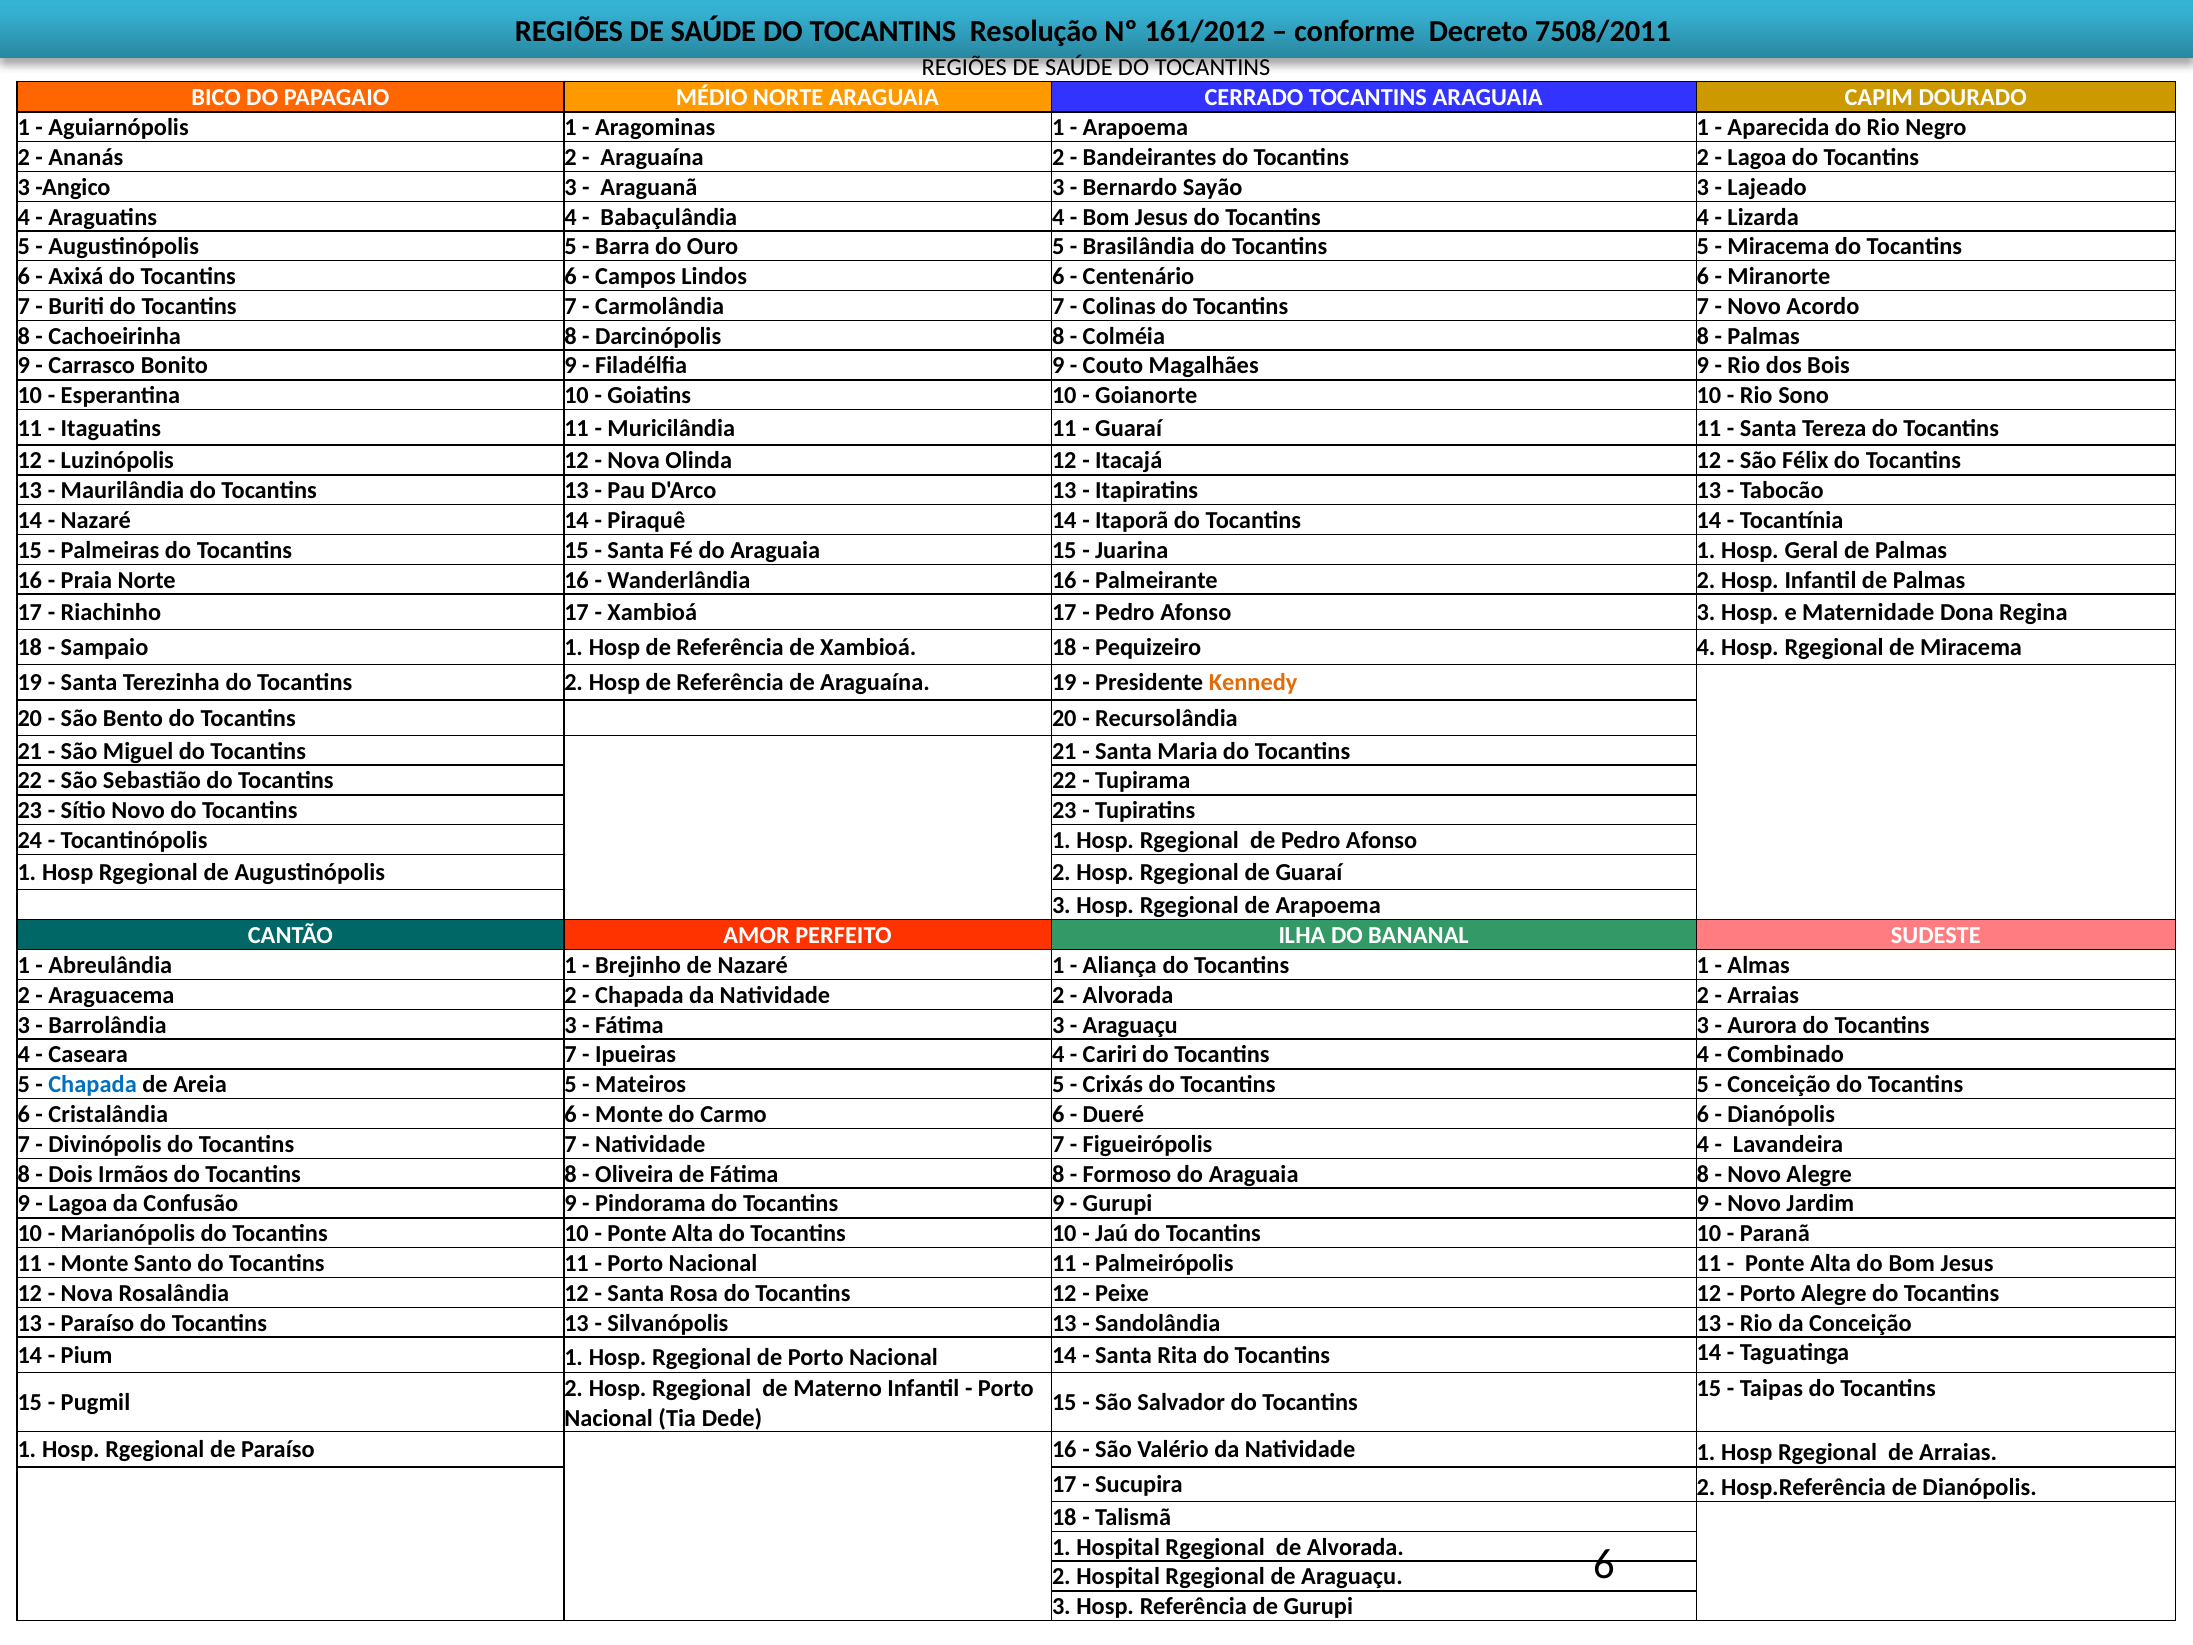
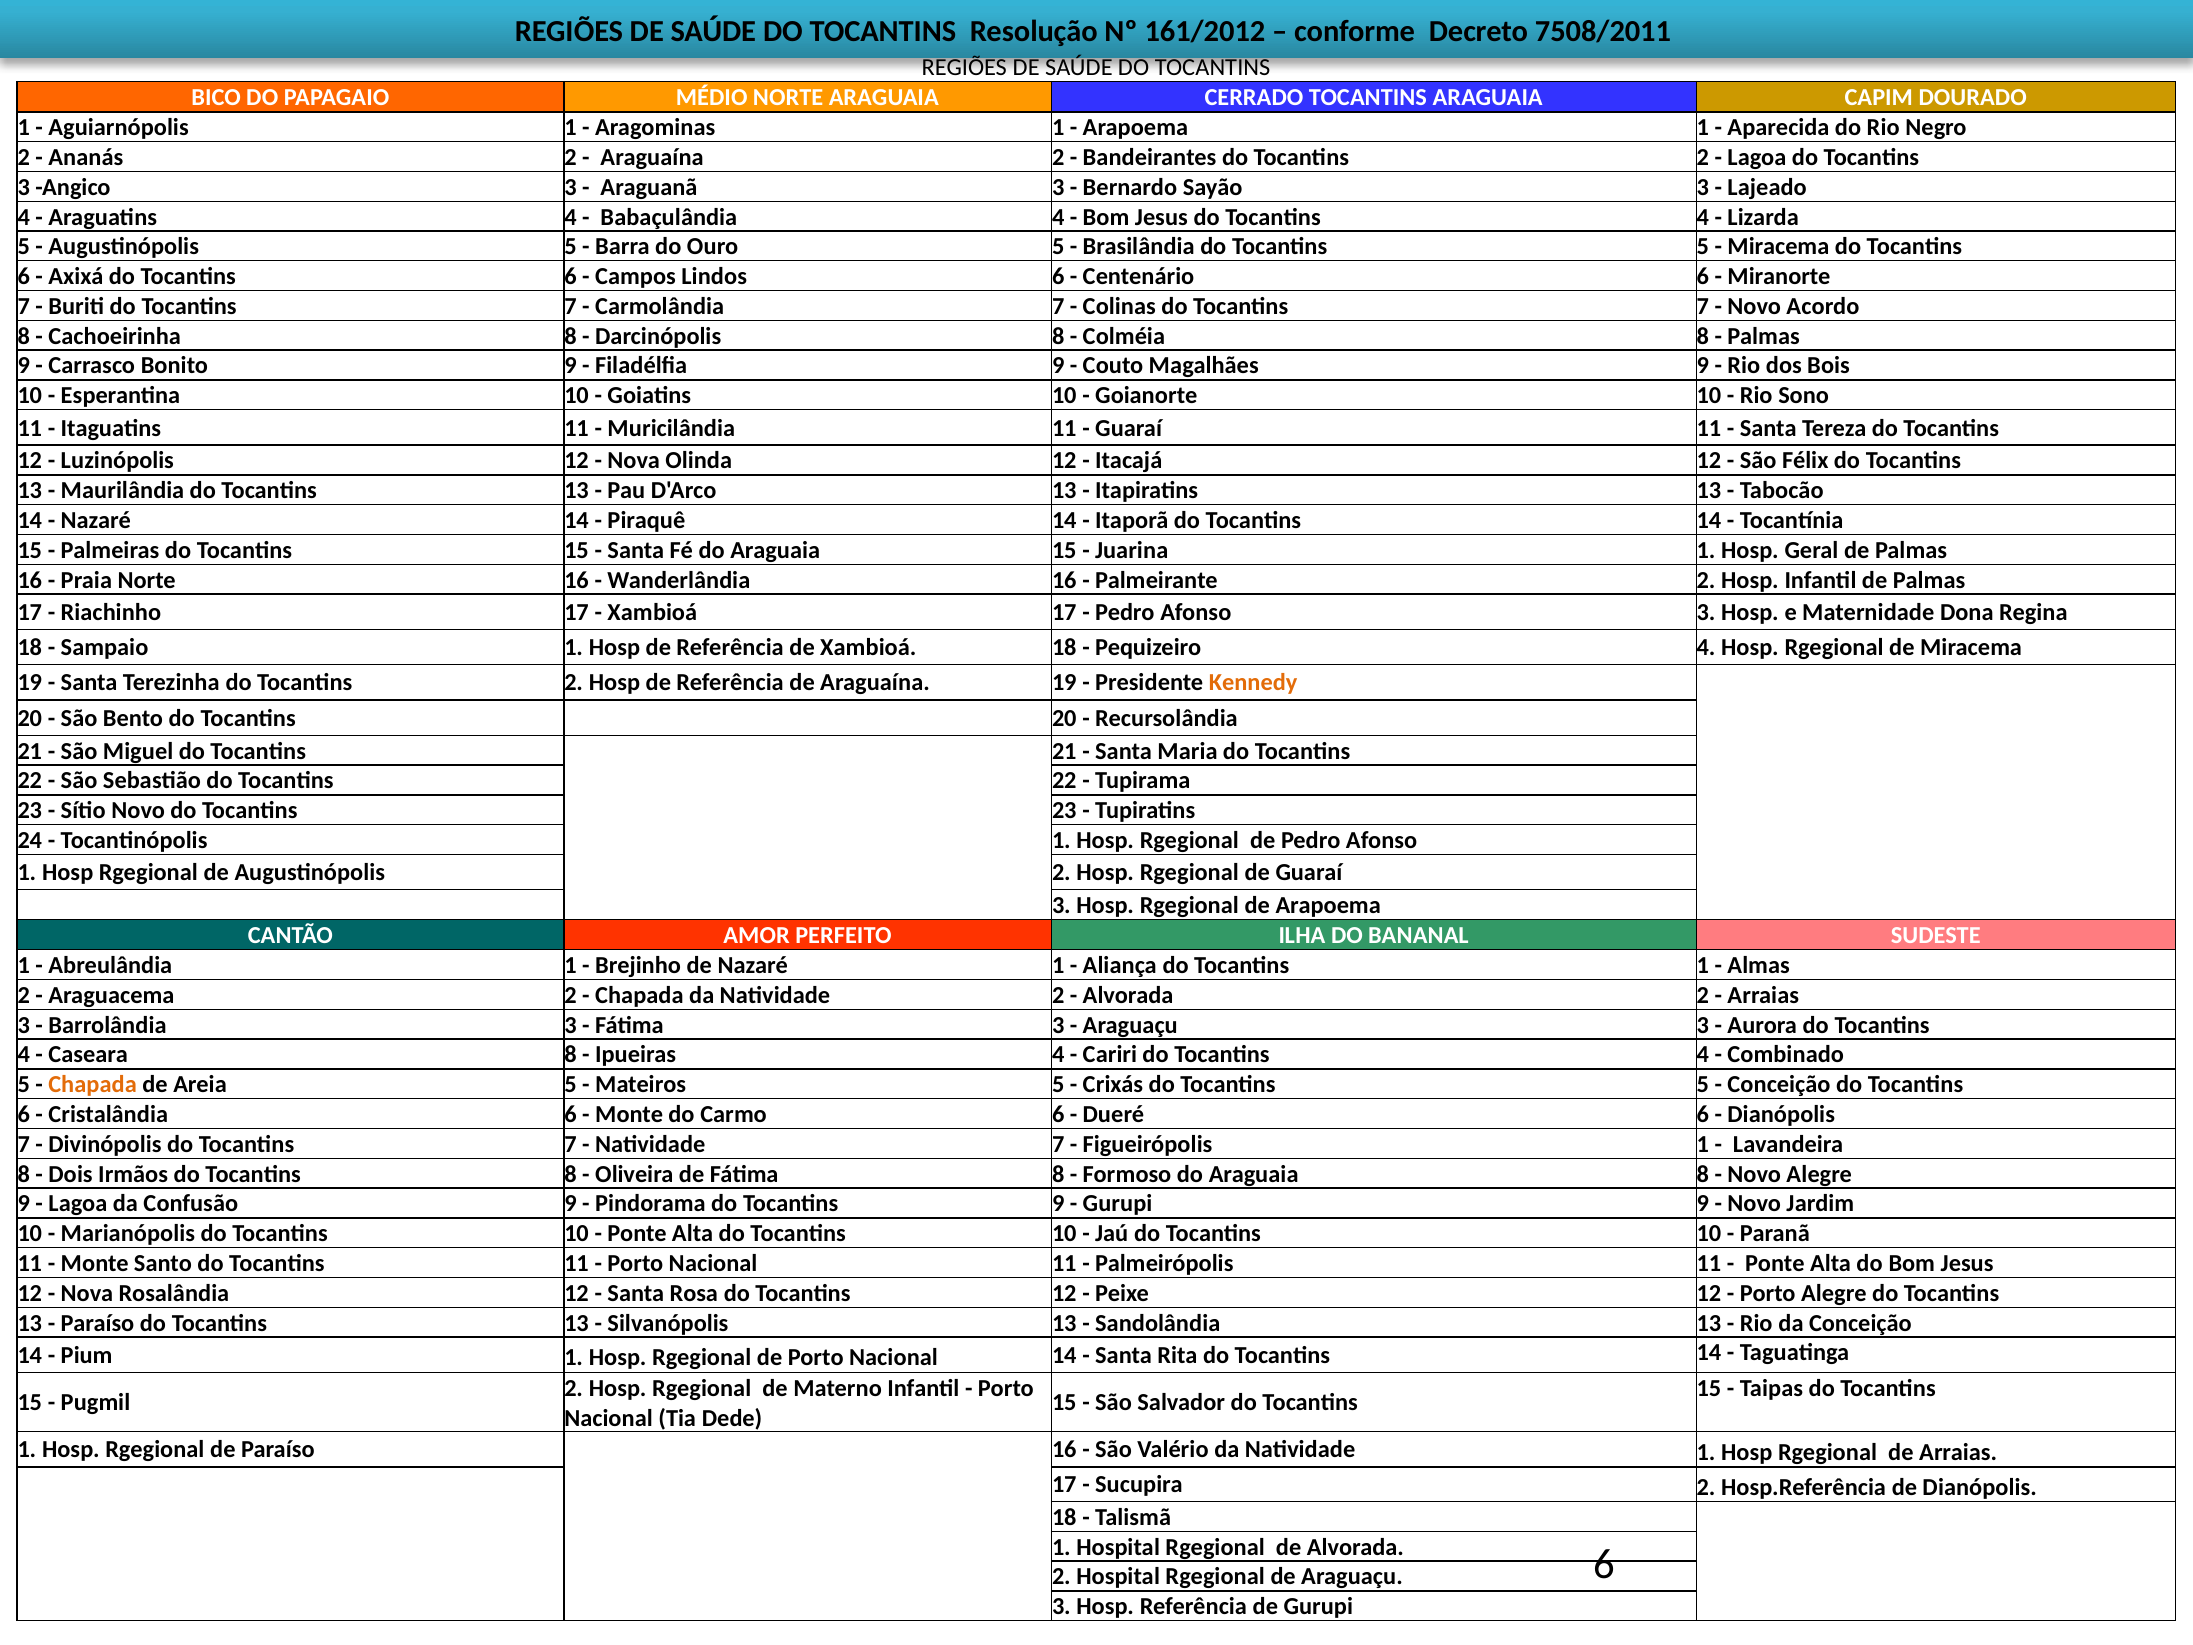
Caseara 7: 7 -> 8 (571, 1055)
Chapada colour: blue -> orange (93, 1085)
Figueirópolis 4: 4 -> 1 (1703, 1144)
